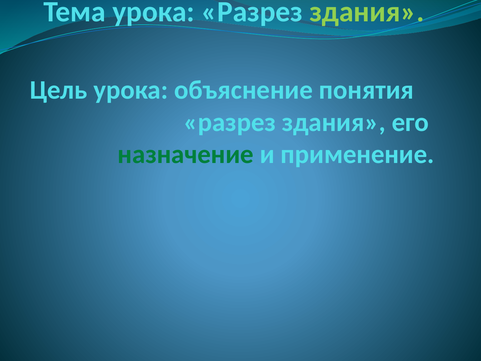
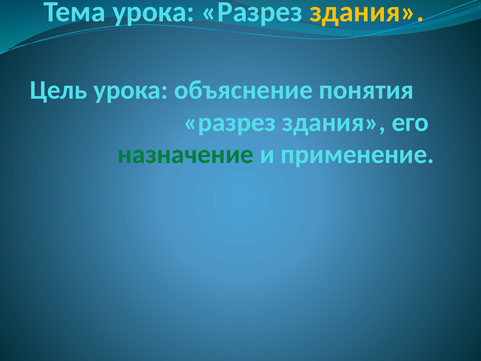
здания colour: light green -> yellow (367, 12)
